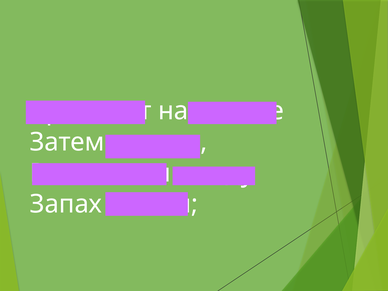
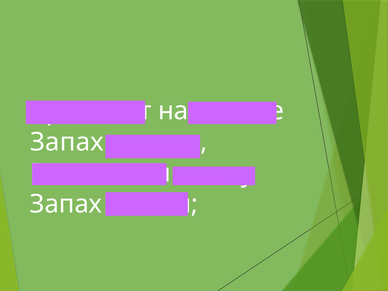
Затем: Затем -> Запах (67, 142)
